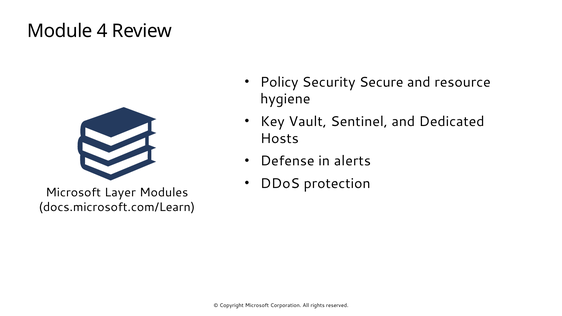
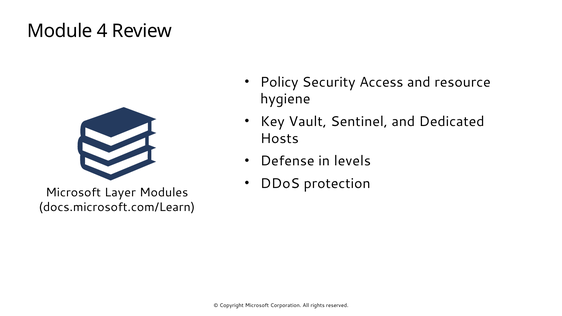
Secure: Secure -> Access (381, 82)
alerts: alerts -> levels (352, 161)
